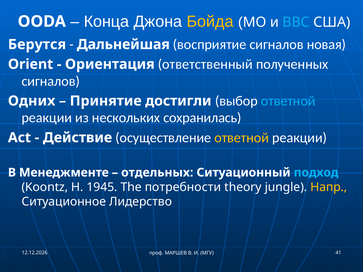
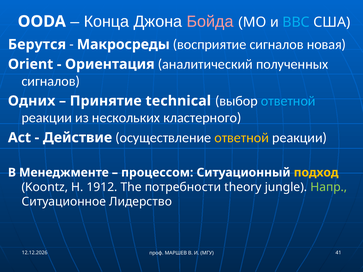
Бойда colour: yellow -> pink (210, 21)
Дальнейшая: Дальнейшая -> Макросреды (123, 44)
ответственный: ответственный -> аналитический (205, 64)
достигли: достигли -> technical (178, 101)
сохранилась: сохранилась -> кластерного (202, 118)
отдельных: отдельных -> процессом (157, 173)
подход colour: light blue -> yellow (316, 173)
1945: 1945 -> 1912 (102, 187)
Напр colour: yellow -> light green (329, 187)
